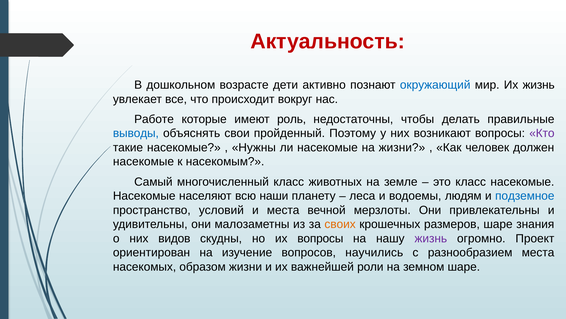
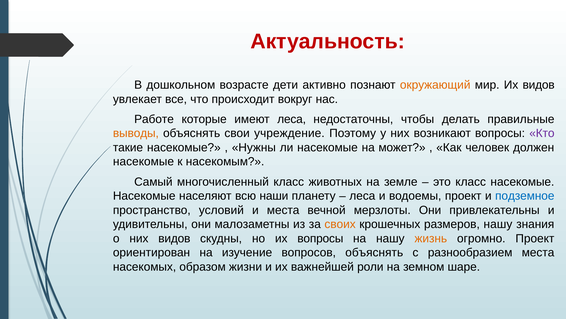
окружающий colour: blue -> orange (435, 85)
Их жизнь: жизнь -> видов (539, 85)
имеют роль: роль -> леса (292, 119)
выводы colour: blue -> orange (136, 133)
пройденный: пройденный -> учреждение (289, 133)
на жизни: жизни -> может (402, 147)
водоемы людям: людям -> проект (463, 196)
размеров шаре: шаре -> нашу (498, 224)
жизнь colour: purple -> orange (431, 238)
вопросов научились: научились -> объяснять (374, 252)
